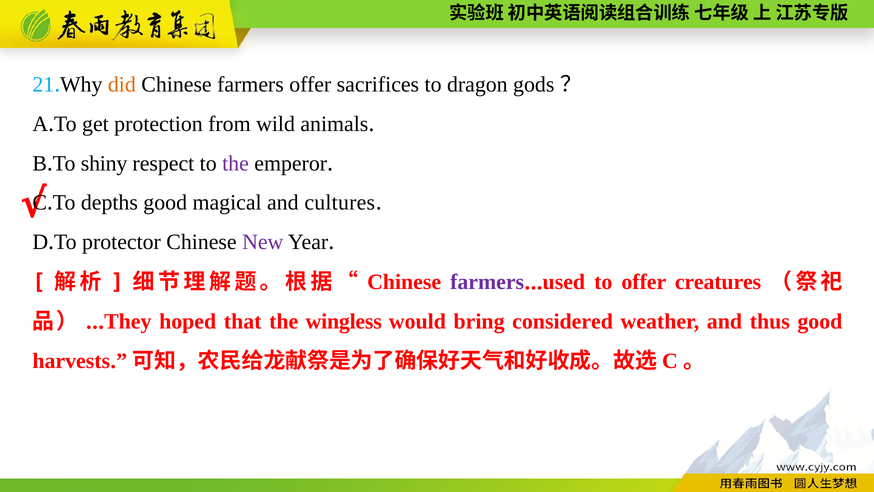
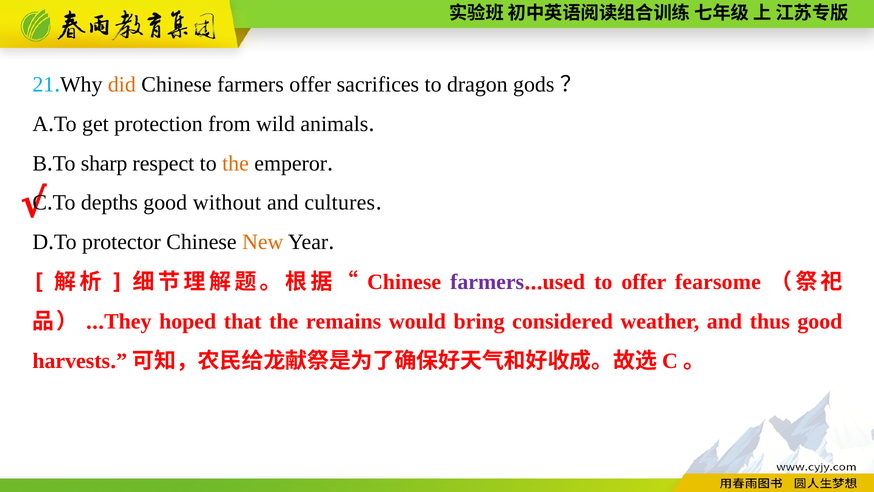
shiny: shiny -> sharp (104, 163)
the colour: purple -> orange (236, 163)
magical: magical -> without (227, 203)
New colour: purple -> orange (263, 242)
creatures: creatures -> fearsome (718, 282)
wingless: wingless -> remains (344, 321)
